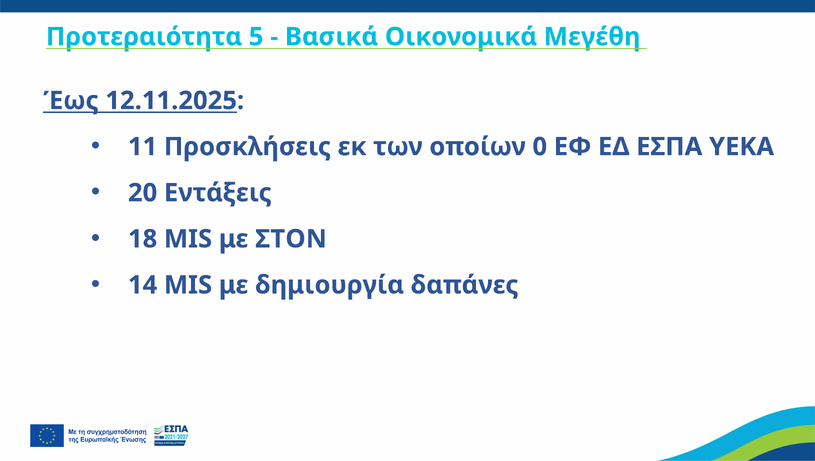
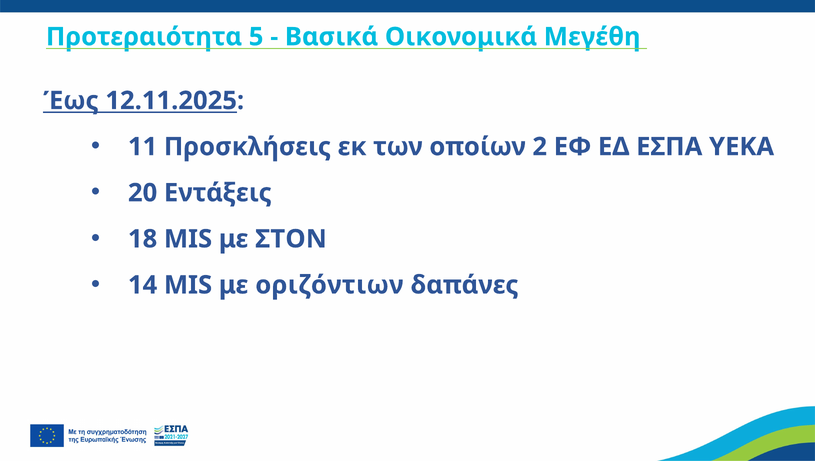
0: 0 -> 2 (540, 147)
δημιουργία: δημιουργία -> οριζόντιων (329, 285)
